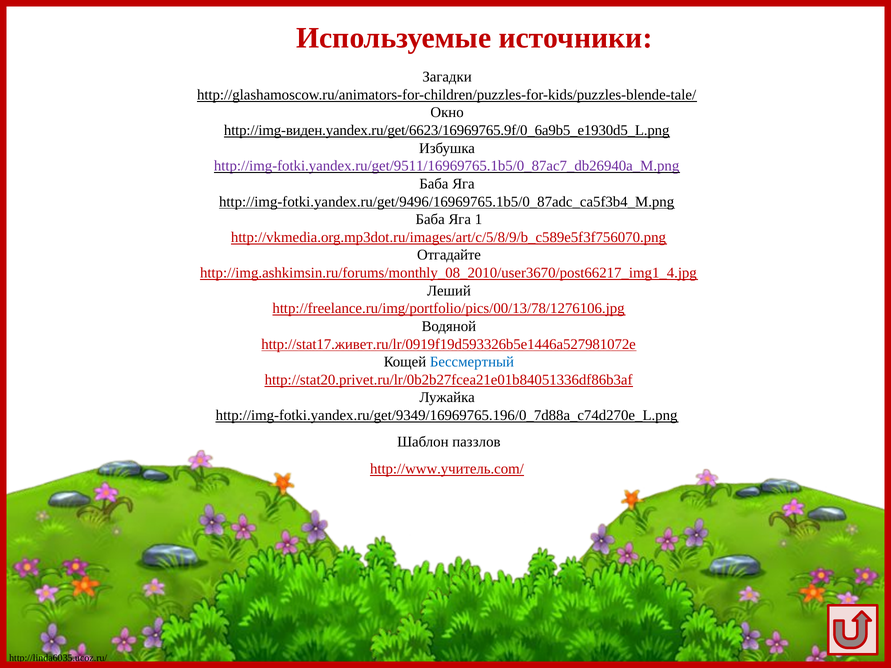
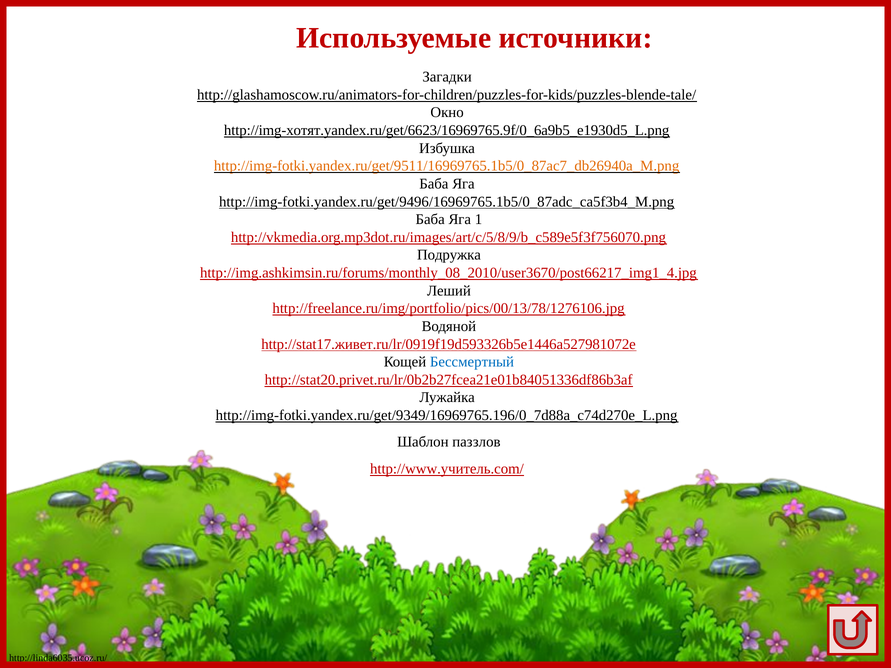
http://img-виден.yandex.ru/get/6623/16969765.9f/0_6a9b5_e1930d5_L.png: http://img-виден.yandex.ru/get/6623/16969765.9f/0_6a9b5_e1930d5_L.png -> http://img-хотят.yandex.ru/get/6623/16969765.9f/0_6a9b5_e1930d5_L.png (447, 130)
http://img-fotki.yandex.ru/get/9511/16969765.1b5/0_87ac7_db26940a_M.png colour: purple -> orange (447, 166)
Отгадайте: Отгадайте -> Подружка (449, 255)
